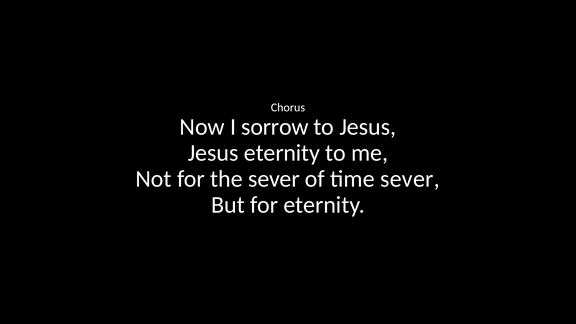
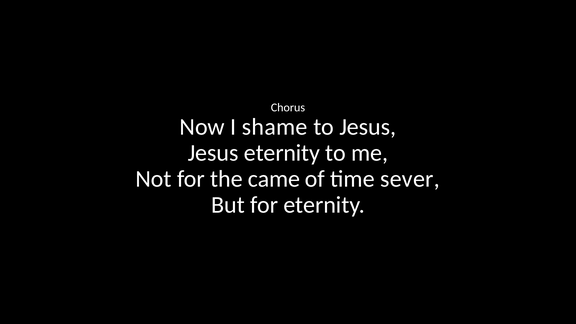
sorrow: sorrow -> shame (275, 127)
the sever: sever -> came (274, 179)
